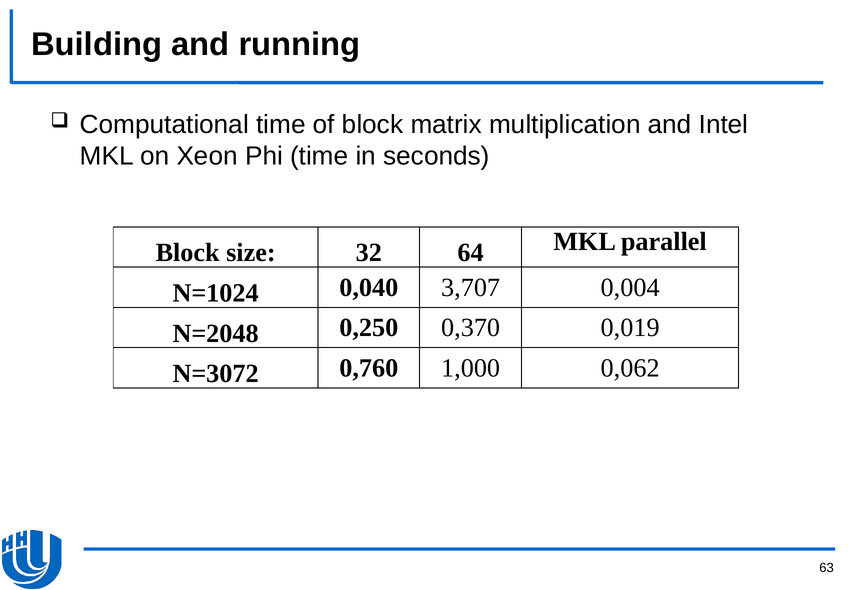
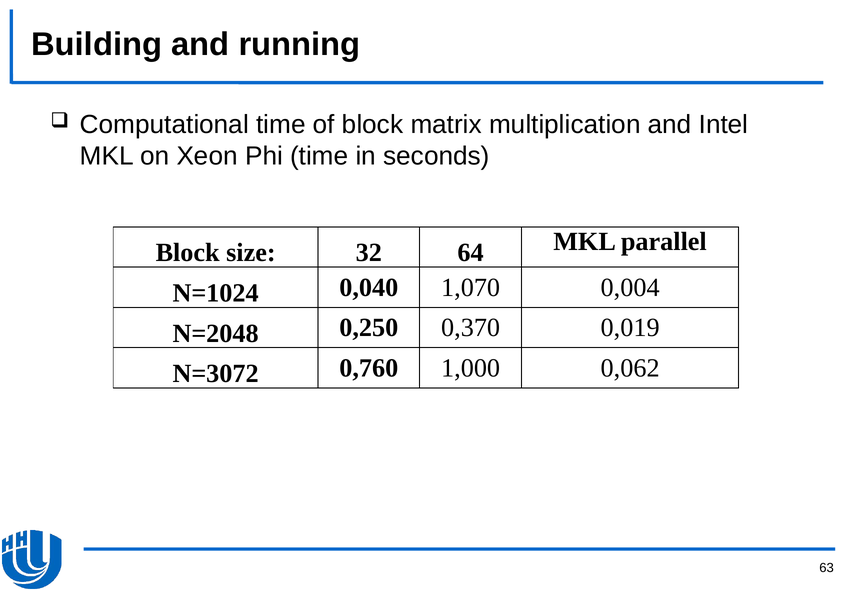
3,707: 3,707 -> 1,070 (471, 287)
